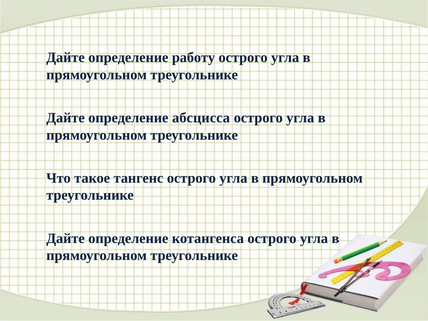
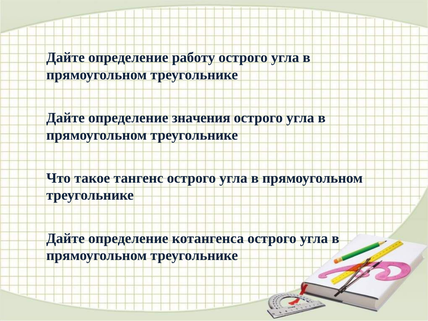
абсцисса: абсцисса -> значения (201, 118)
